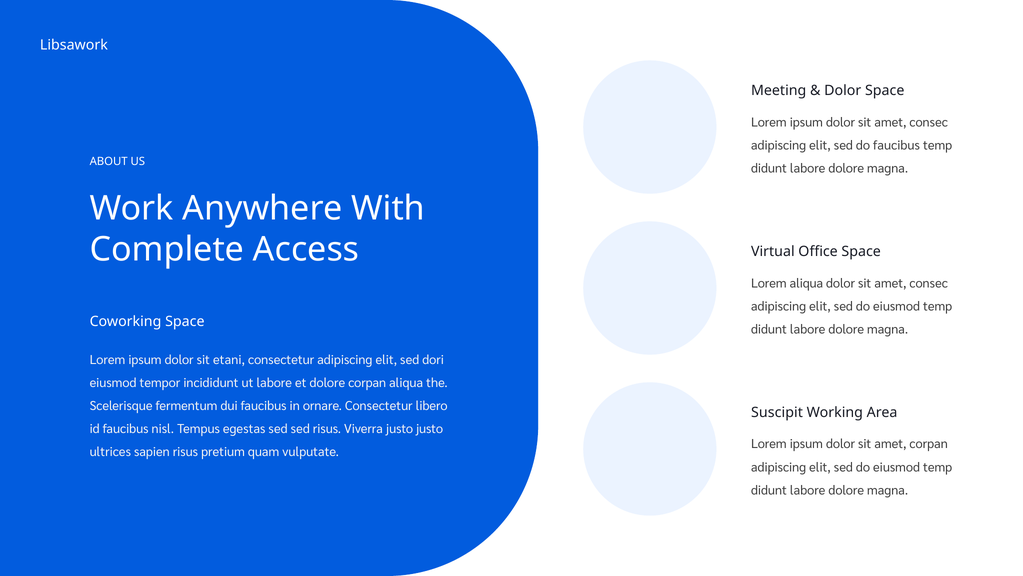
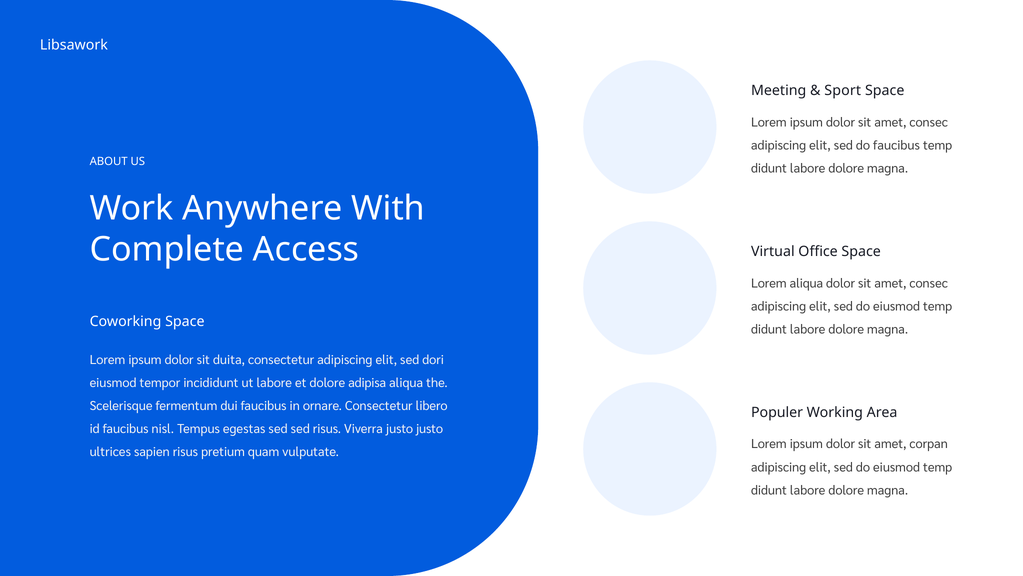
Dolor: Dolor -> Sport (843, 91)
etani: etani -> duita (229, 359)
dolore corpan: corpan -> adipisa (367, 382)
Suscipit: Suscipit -> Populer (777, 412)
